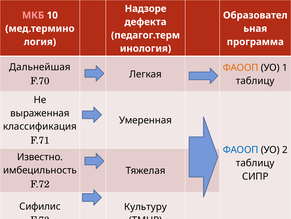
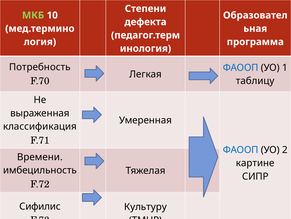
Надзоре: Надзоре -> Степени (146, 9)
МКБ colour: pink -> light green (33, 15)
Дальнейшая: Дальнейшая -> Потребность (40, 67)
ФАООП colour: orange -> blue (241, 67)
Известно: Известно -> Времени (40, 156)
таблицу: таблицу -> картине (255, 163)
